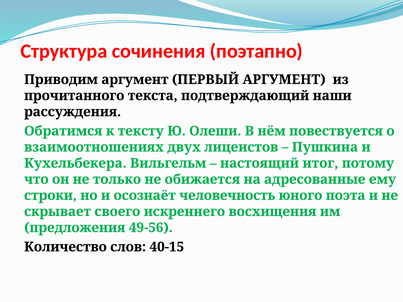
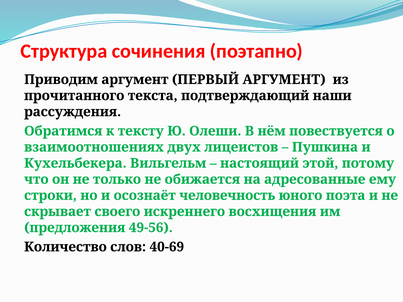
итог: итог -> этой (320, 163)
40-15: 40-15 -> 40-69 (167, 247)
